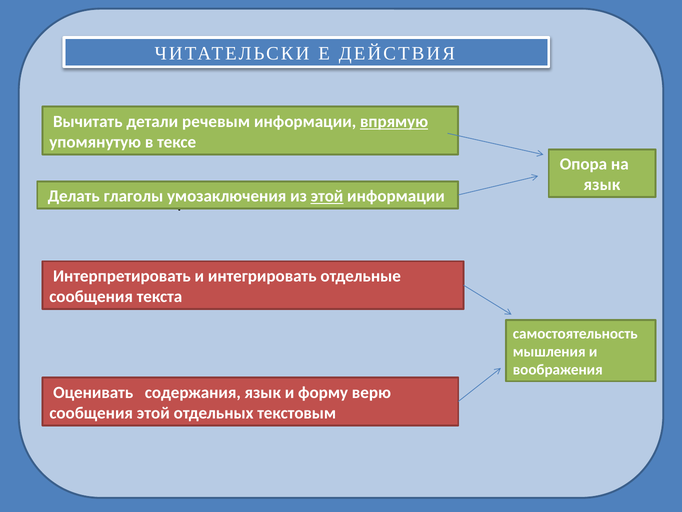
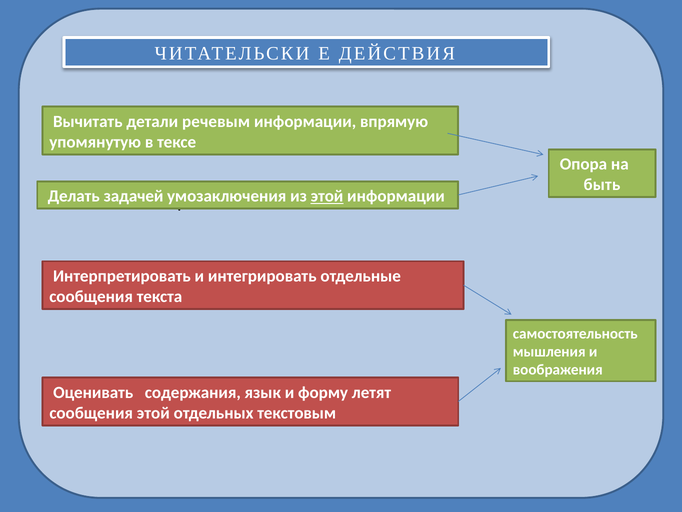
впрямую underline: present -> none (394, 121)
язык: язык -> быть (602, 184)
глаголы: глаголы -> задачей (134, 196)
верю: верю -> летят (371, 392)
